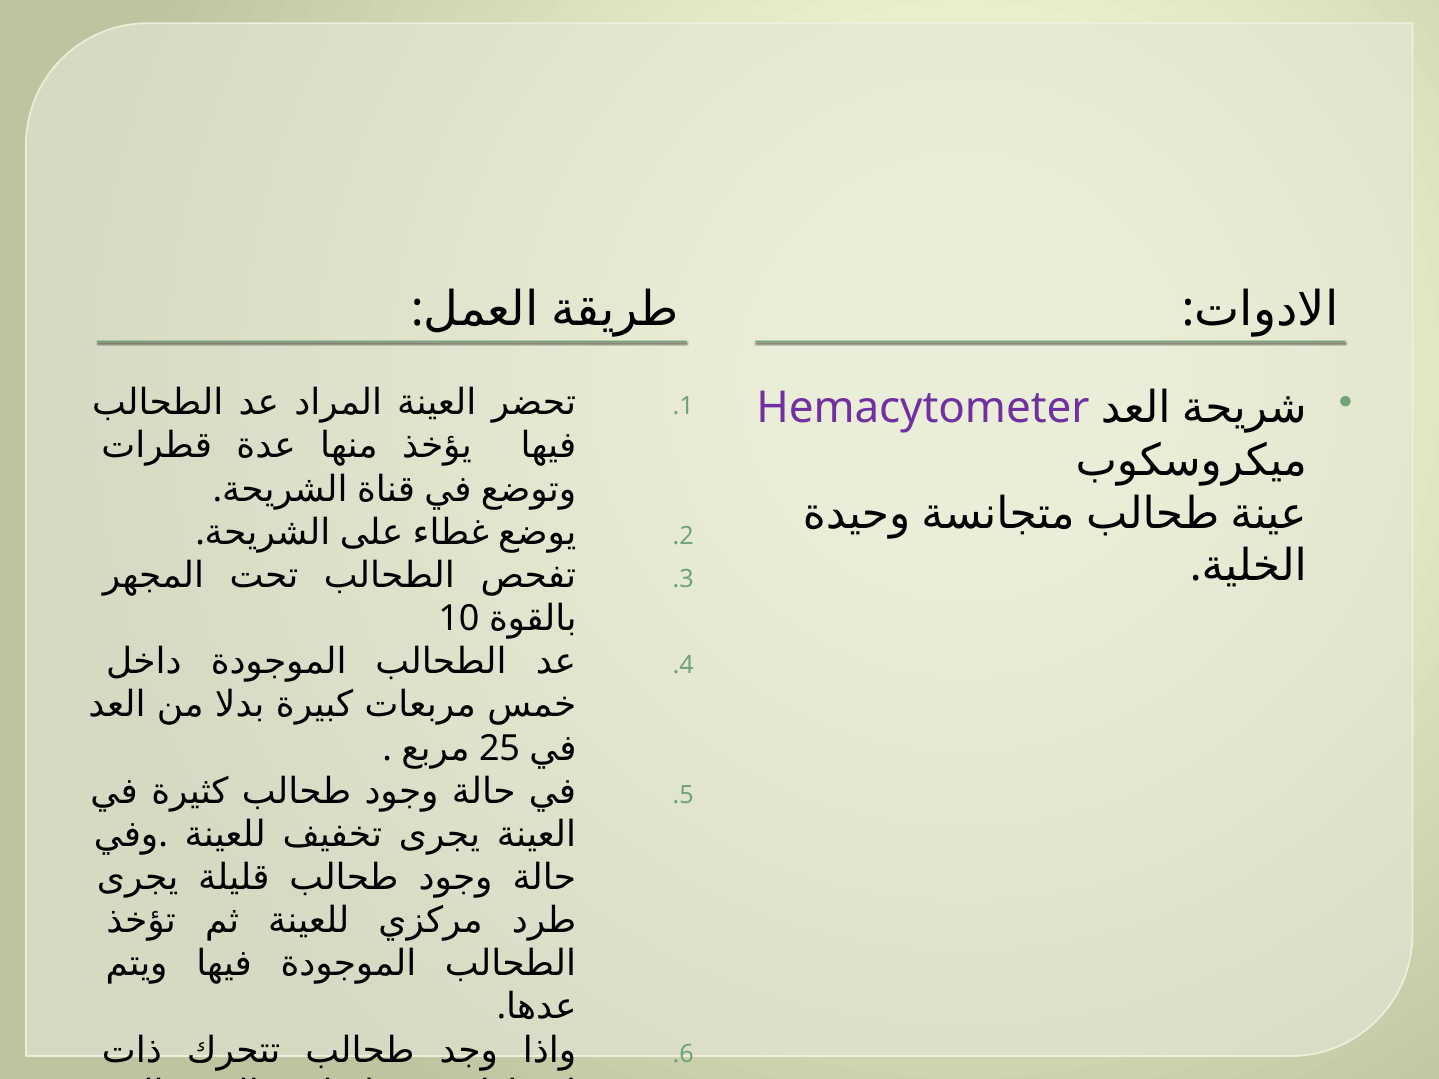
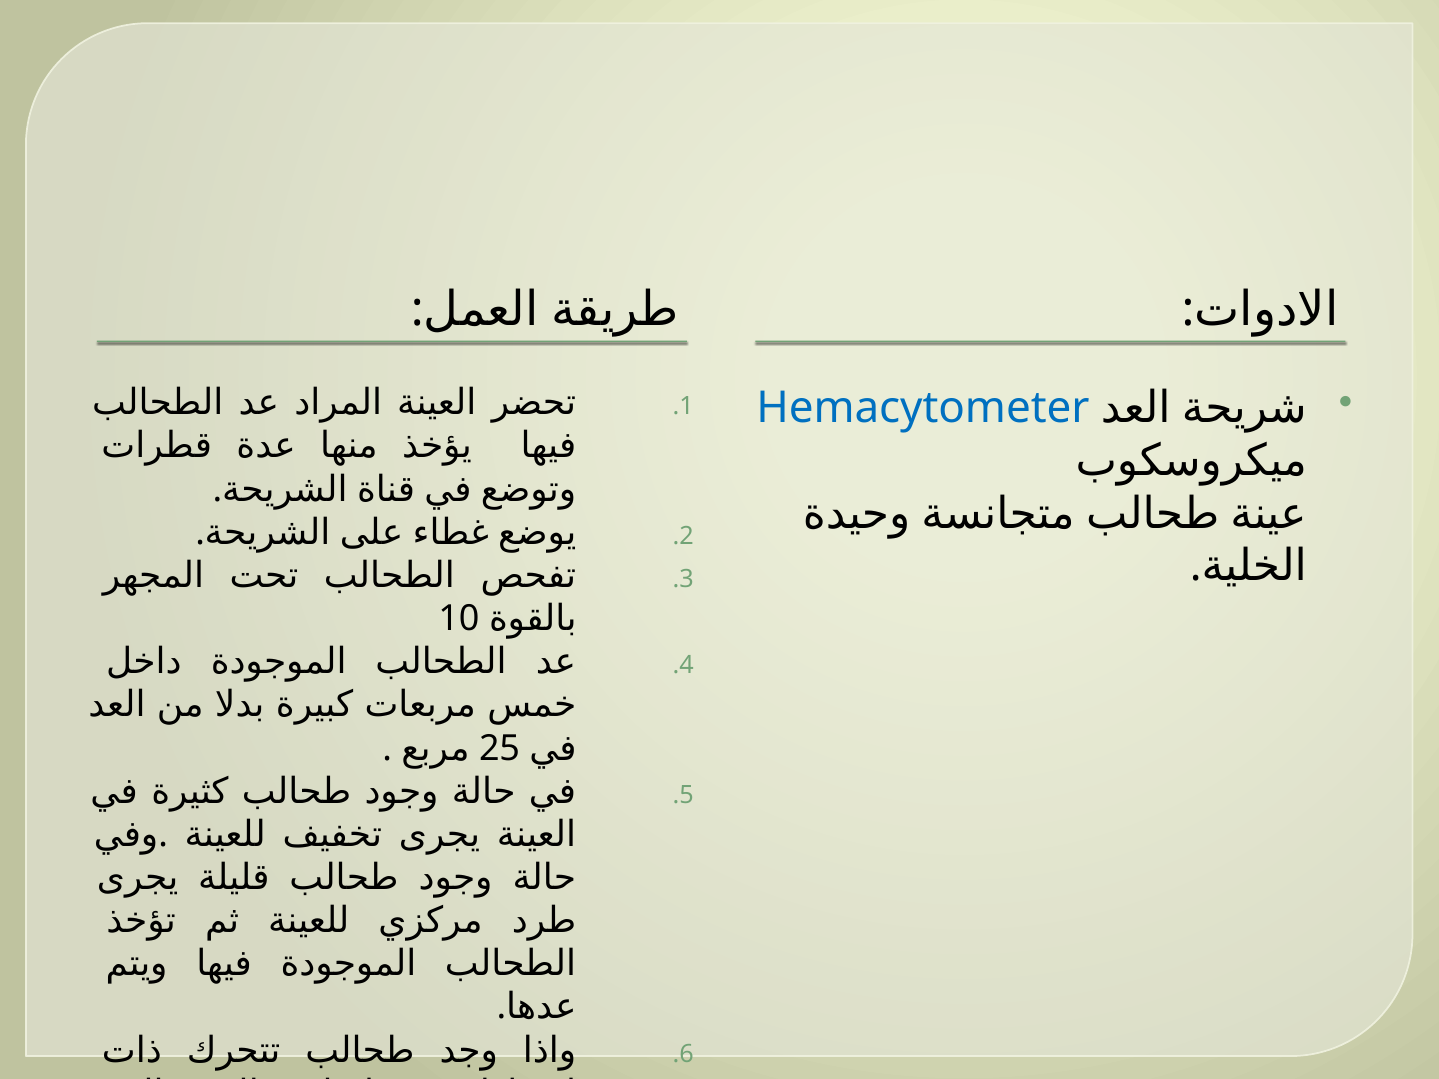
Hemacytometer colour: purple -> blue (923, 408)
